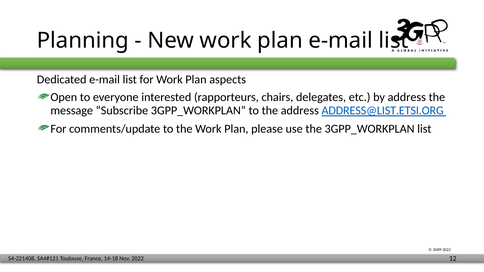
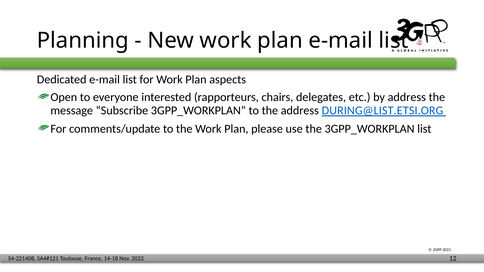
ADDRESS@LIST.ETSI.ORG: ADDRESS@LIST.ETSI.ORG -> DURING@LIST.ETSI.ORG (383, 111)
